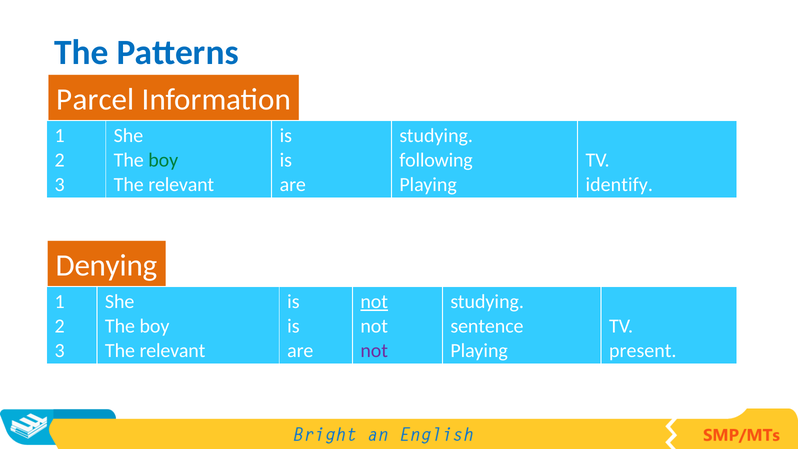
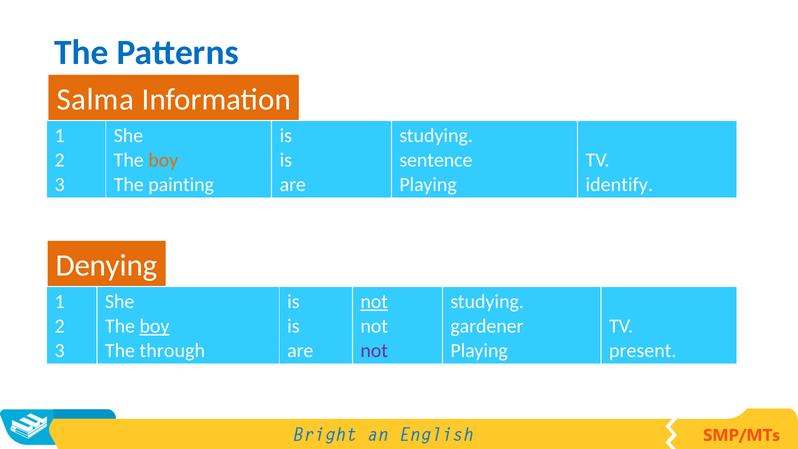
Parcel: Parcel -> Salma (95, 99)
boy colour: green -> orange (163, 160)
following: following -> sentence (436, 160)
relevant: relevant -> painting (181, 184)
boy underline: none -> present (154, 326)
sentence: sentence -> gardener (487, 326)
relevant: relevant -> through (172, 350)
